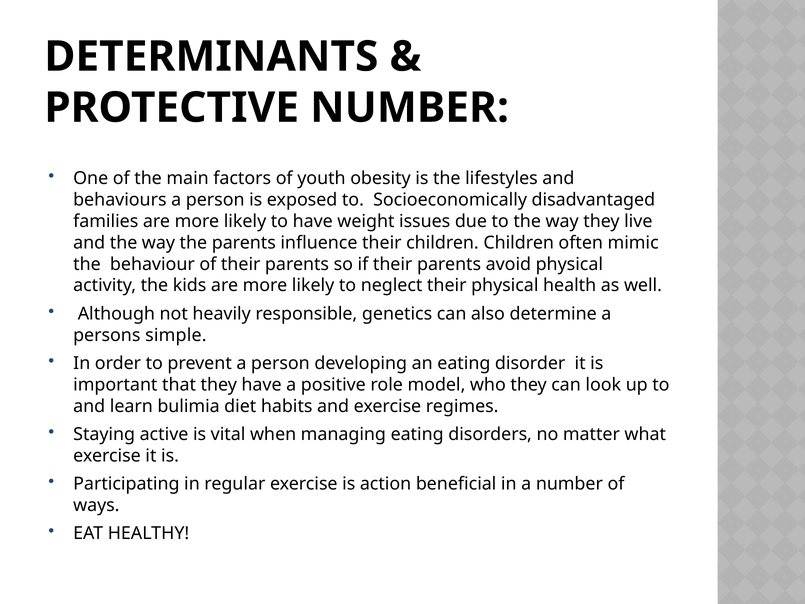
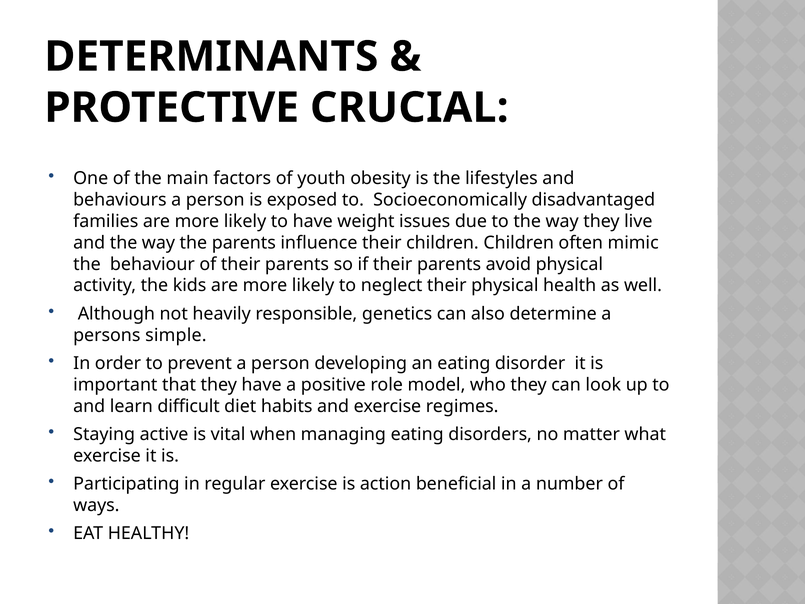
PROTECTIVE NUMBER: NUMBER -> CRUCIAL (409, 108)
bulimia: bulimia -> difficult (189, 406)
